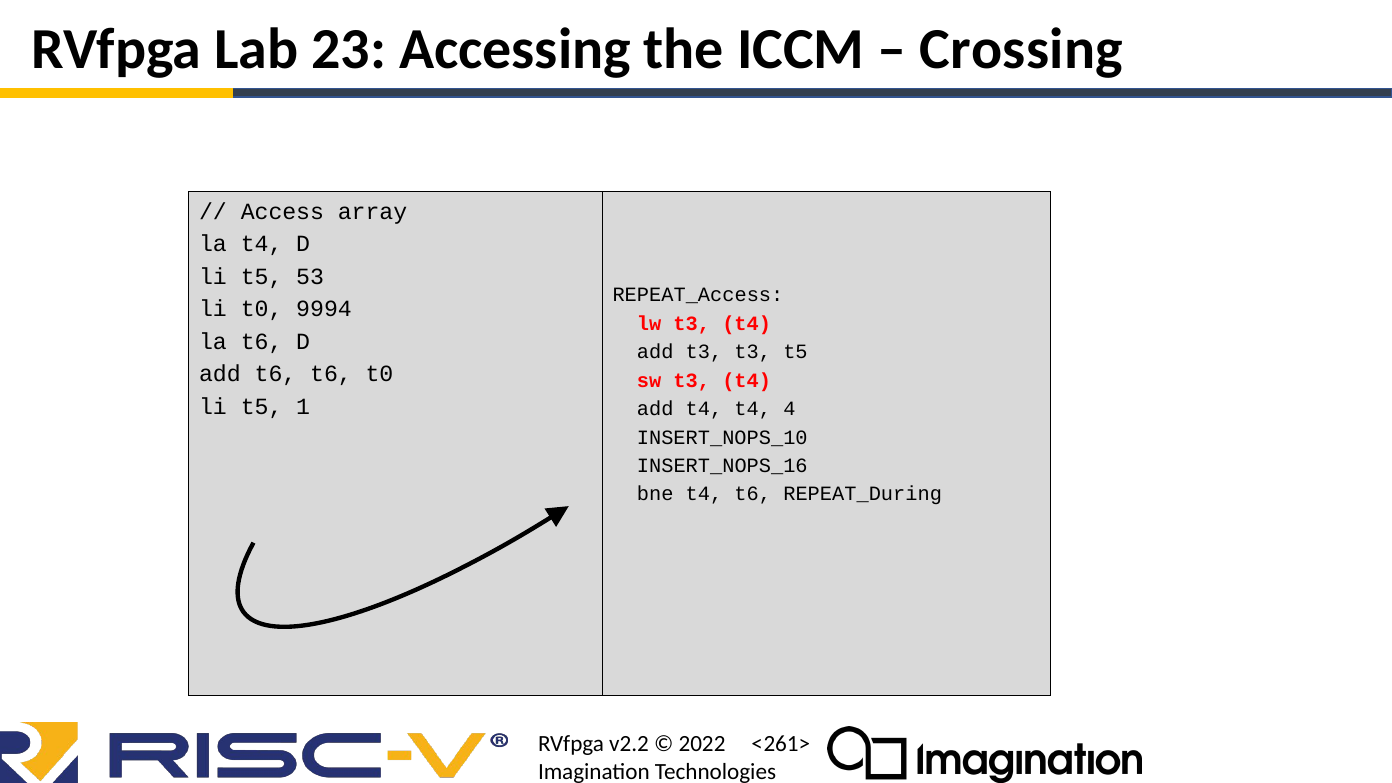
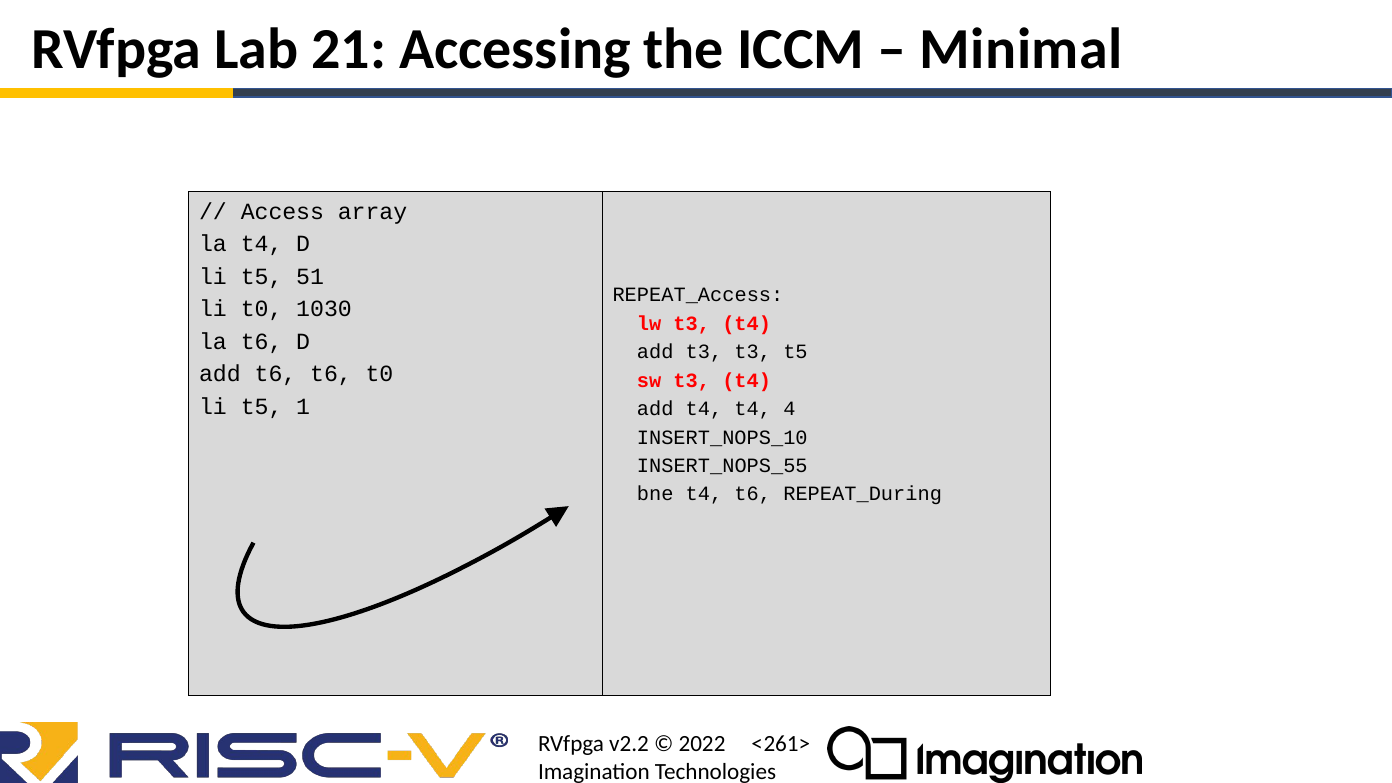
23: 23 -> 21 (349, 49)
Crossing: Crossing -> Minimal (1021, 49)
53: 53 -> 51 (310, 277)
9994: 9994 -> 1030 (324, 309)
INSERT_NOPS_16: INSERT_NOPS_16 -> INSERT_NOPS_55 (722, 466)
